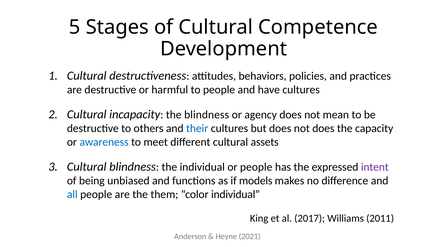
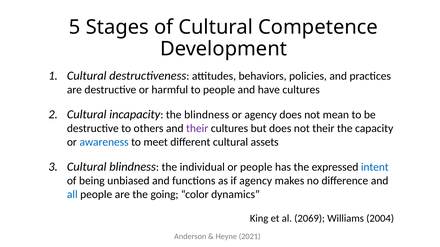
their colour: blue -> purple (197, 129)
not does: does -> their (323, 129)
intent colour: purple -> blue (375, 167)
if models: models -> agency (256, 181)
them: them -> going (164, 195)
color individual: individual -> dynamics (236, 195)
2017: 2017 -> 2069 (310, 219)
2011: 2011 -> 2004 (380, 219)
